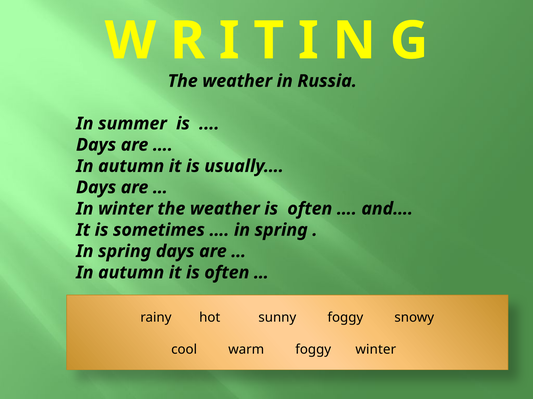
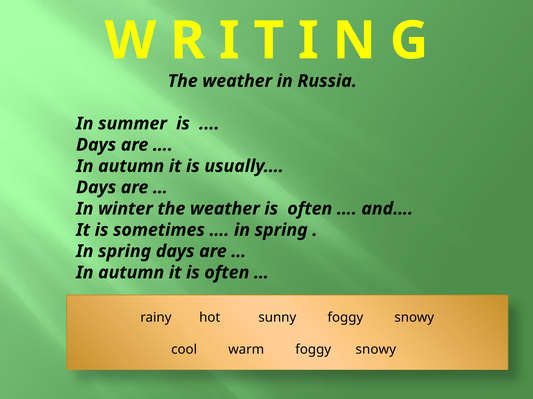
warm foggy winter: winter -> snowy (376, 350)
